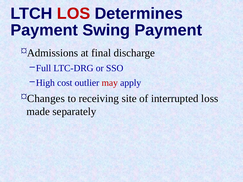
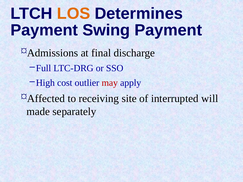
LOS colour: red -> orange (74, 14)
Changes: Changes -> Affected (46, 99)
loss: loss -> will (210, 99)
